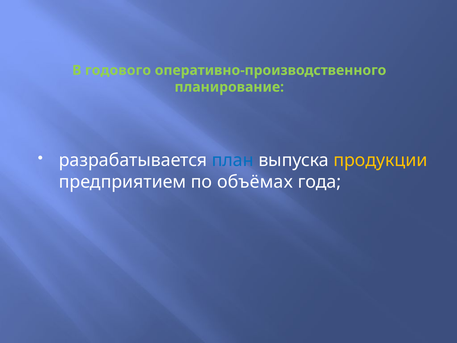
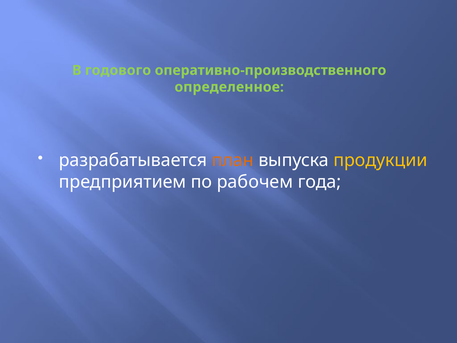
планирование: планирование -> определенное (229, 87)
план colour: blue -> orange (233, 160)
объёмах: объёмах -> рабочем (255, 182)
